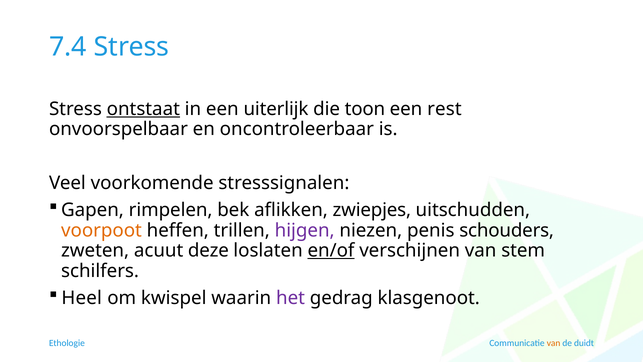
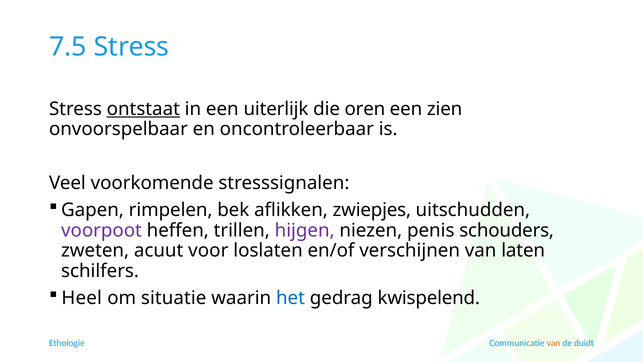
7.4: 7.4 -> 7.5 (68, 47)
toon: toon -> oren (365, 109)
rest: rest -> zien (445, 109)
voorpoot colour: orange -> purple (101, 230)
deze: deze -> voor (208, 250)
en/of underline: present -> none (331, 250)
stem: stem -> laten (523, 250)
kwispel: kwispel -> situatie (174, 298)
het colour: purple -> blue (291, 298)
klasgenoot: klasgenoot -> kwispelend (429, 298)
